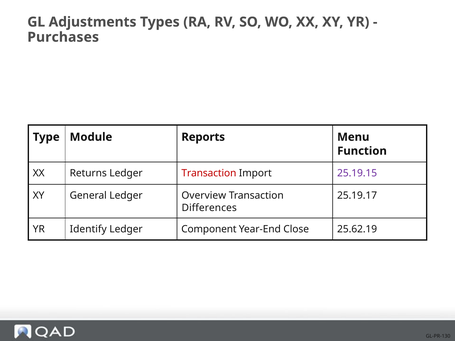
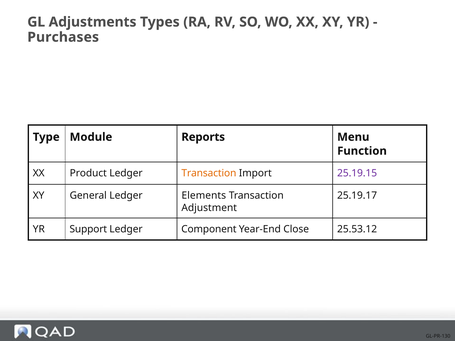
Returns: Returns -> Product (88, 173)
Transaction colour: red -> orange (209, 173)
Overview: Overview -> Elements (204, 195)
Differences: Differences -> Adjustment (209, 208)
Identify: Identify -> Support (88, 229)
25.62.19: 25.62.19 -> 25.53.12 (357, 229)
